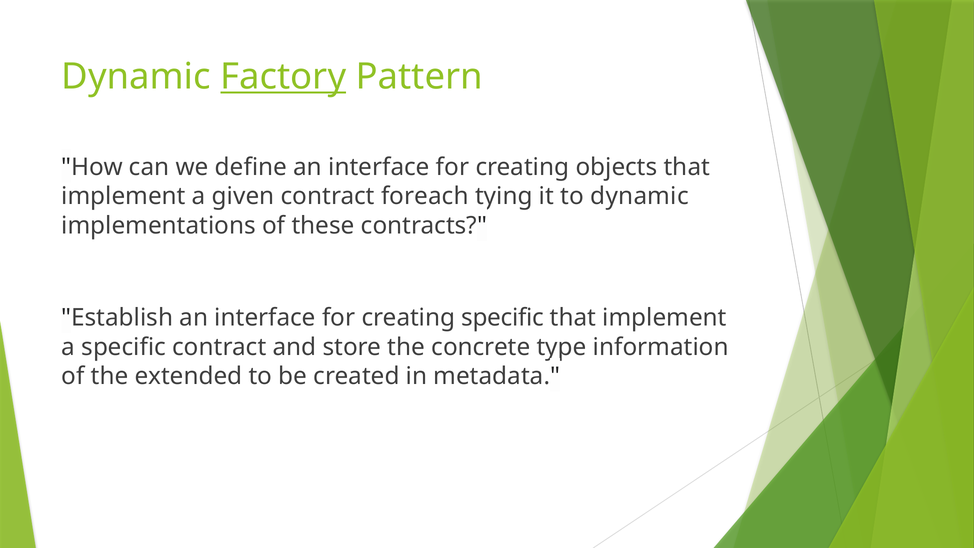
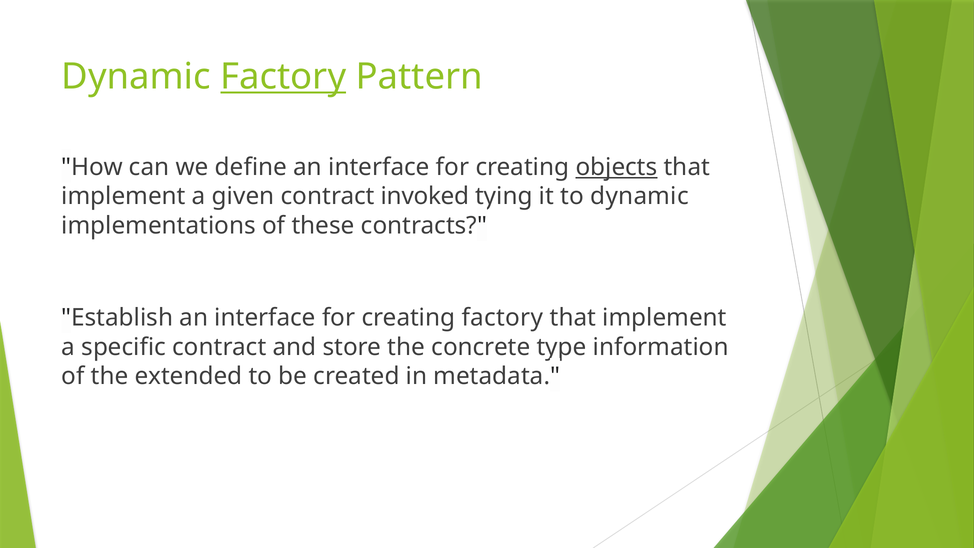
objects underline: none -> present (616, 167)
foreach: foreach -> invoked (425, 196)
creating specific: specific -> factory (502, 318)
